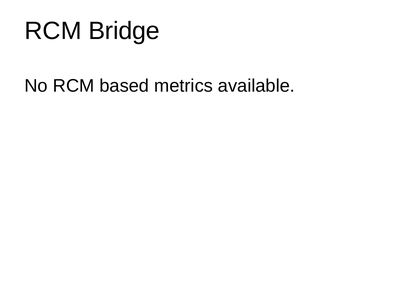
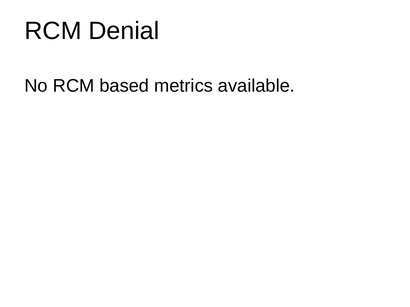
Bridge: Bridge -> Denial (124, 31)
